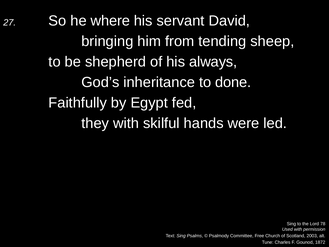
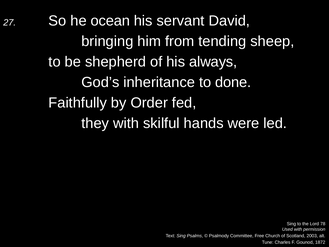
where: where -> ocean (110, 21)
Egypt: Egypt -> Order (149, 103)
